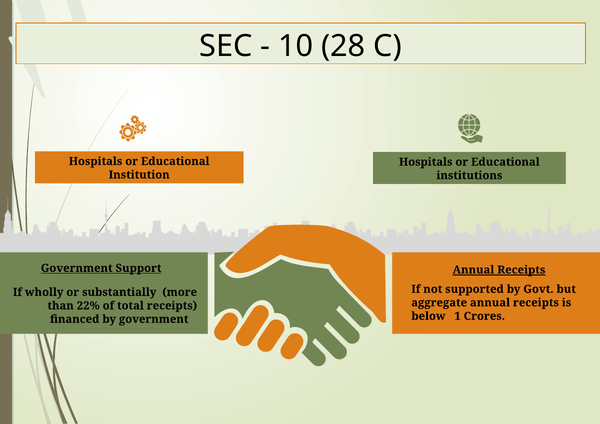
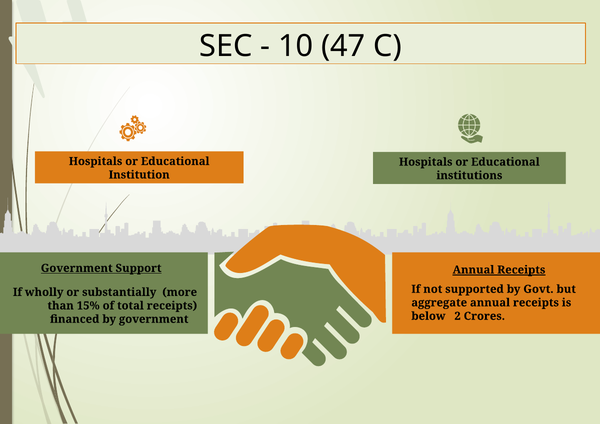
28: 28 -> 47 (343, 46)
22%: 22% -> 15% (88, 306)
1: 1 -> 2 (458, 316)
